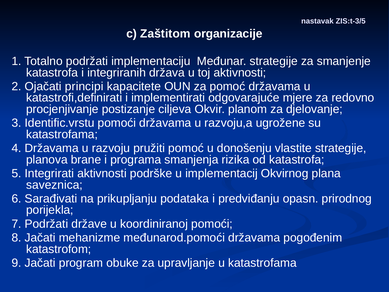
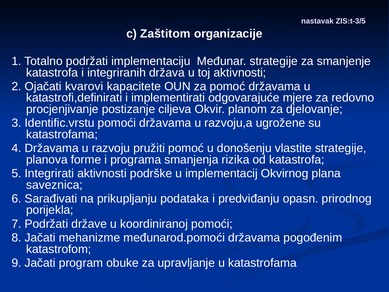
principi: principi -> kvarovi (84, 86)
brane: brane -> forme (86, 160)
